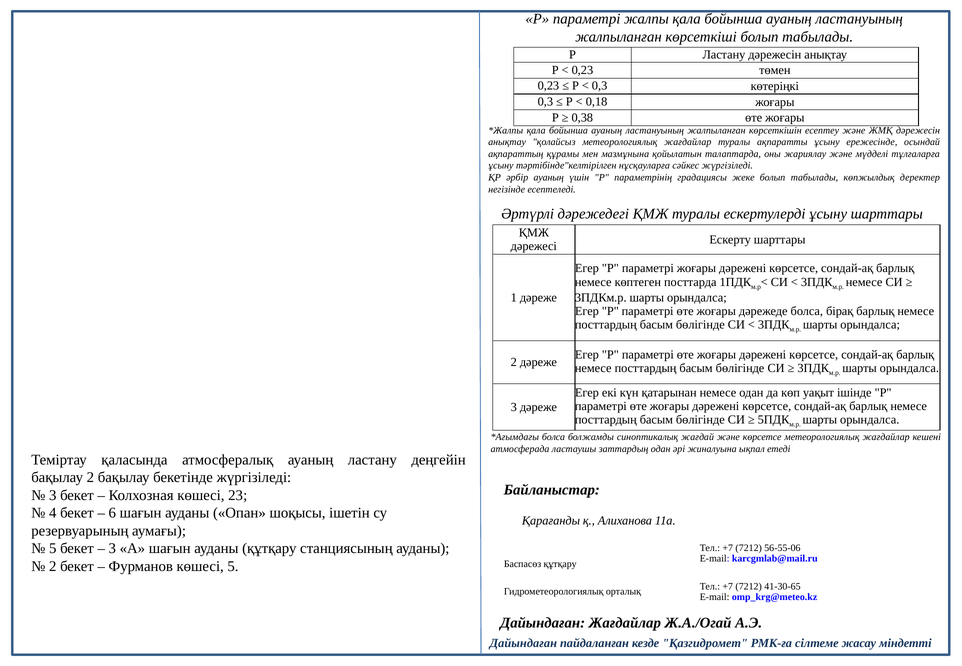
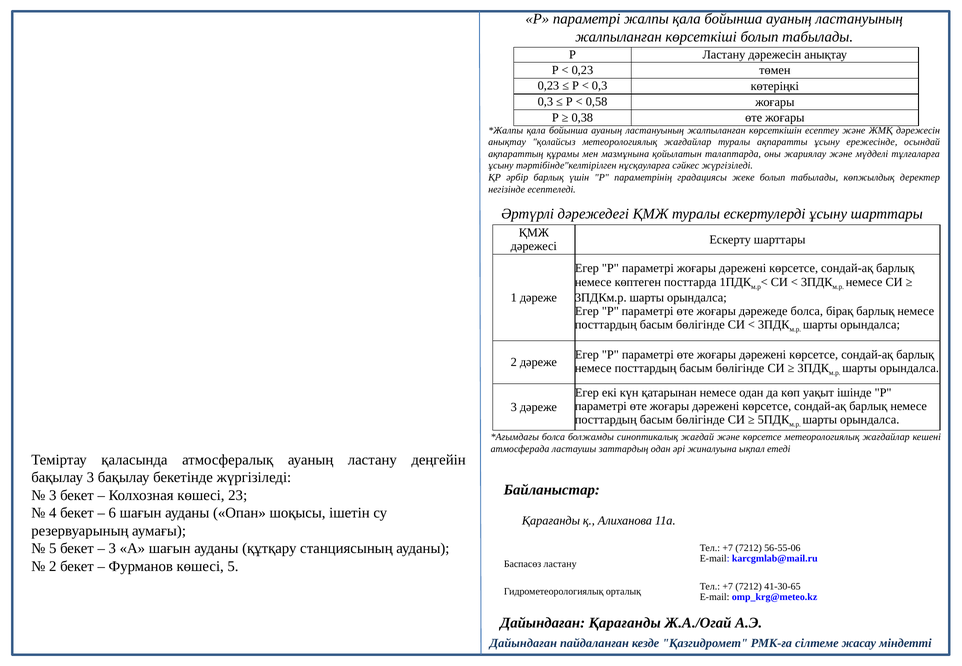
0,18: 0,18 -> 0,58 (597, 102)
әрбір ауаның: ауаның -> барлық (549, 178)
бақылау 2: 2 -> 3 (90, 478)
Баспасөз құтқару: құтқару -> ластану (560, 564)
Дайындаған Жағдайлар: Жағдайлар -> Қарағанды (625, 623)
